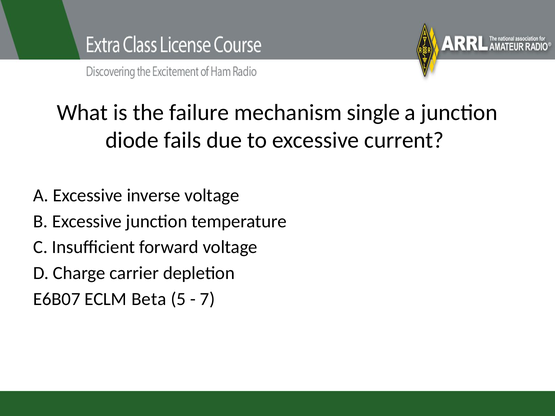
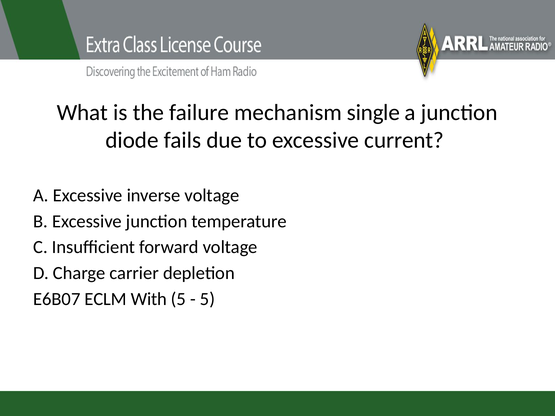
Beta: Beta -> With (149, 299)
7: 7 -> 5 (207, 299)
